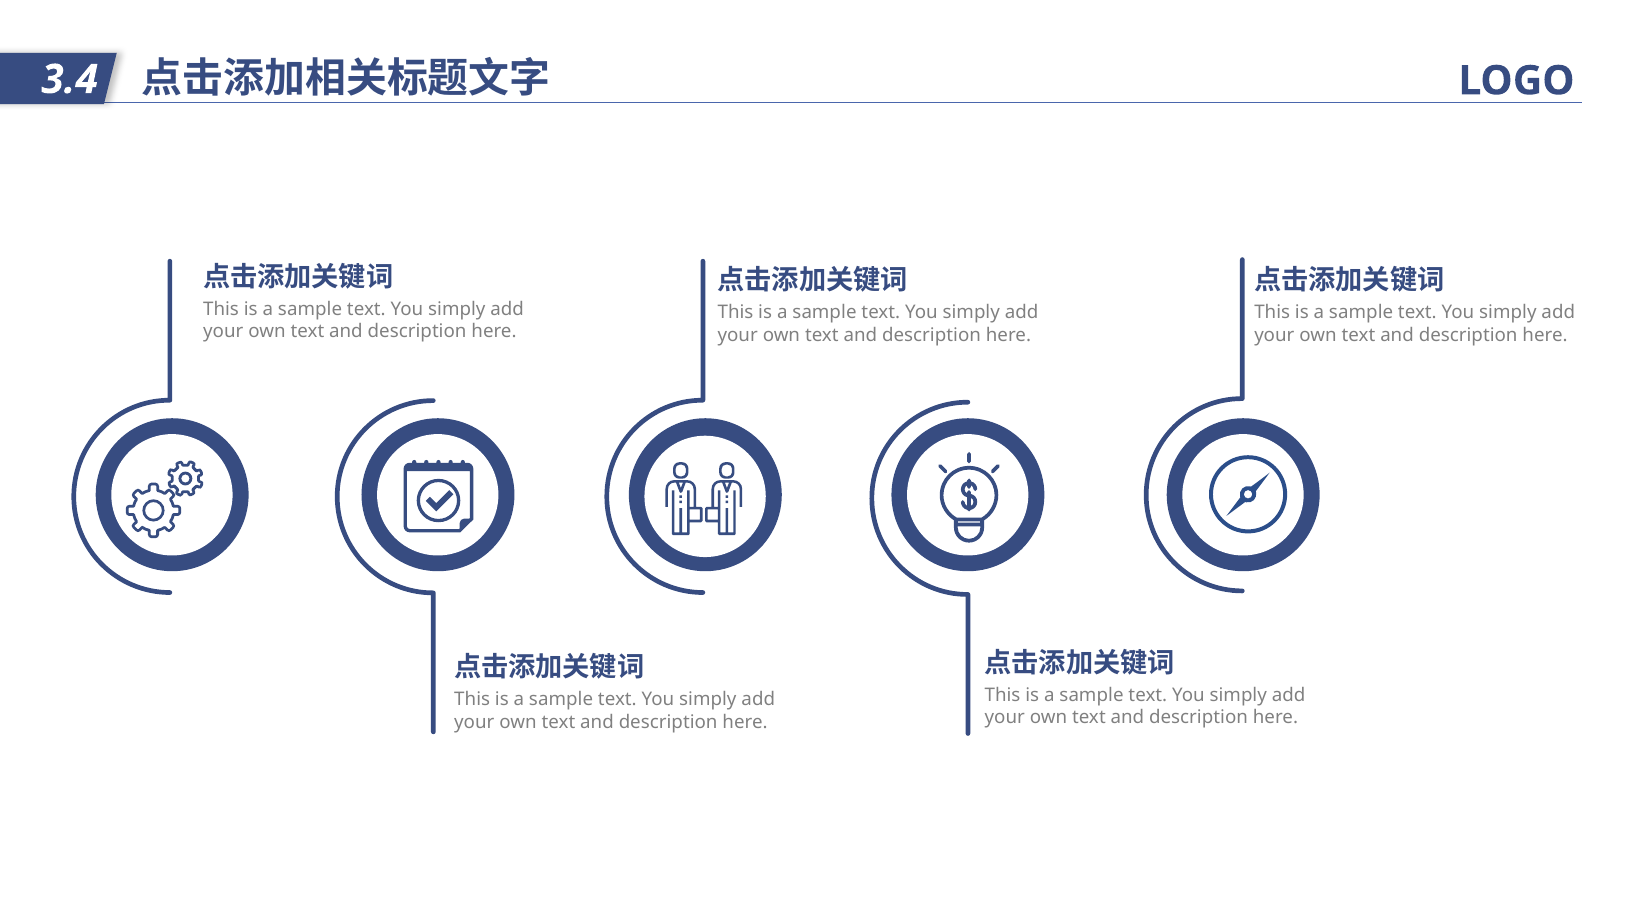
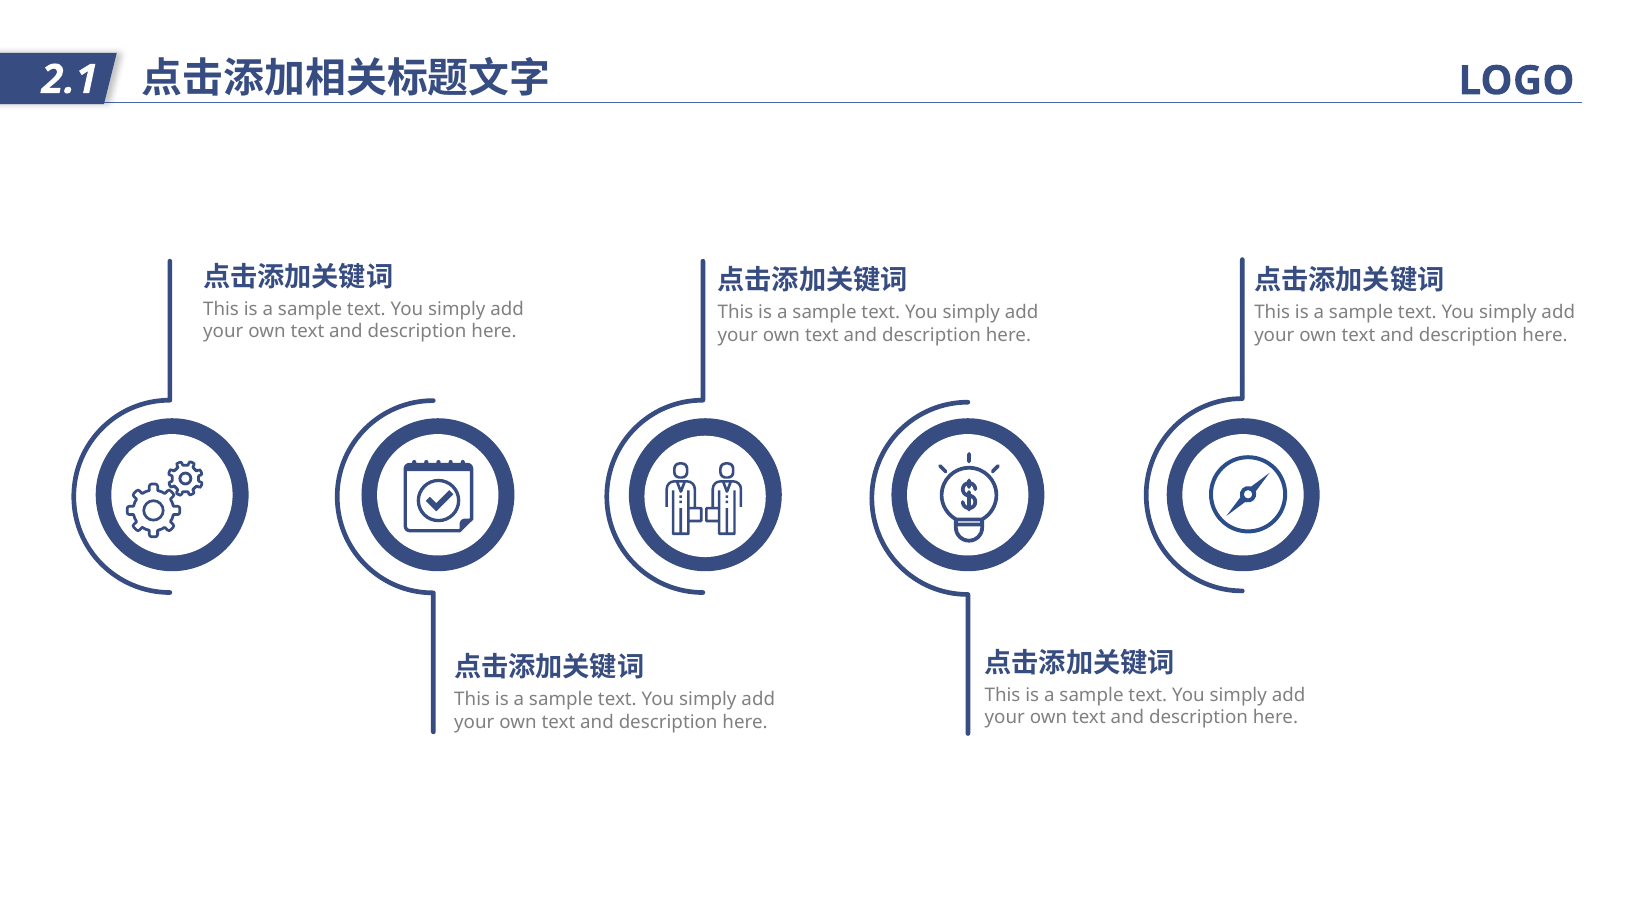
3.4: 3.4 -> 2.1 (70, 80)
